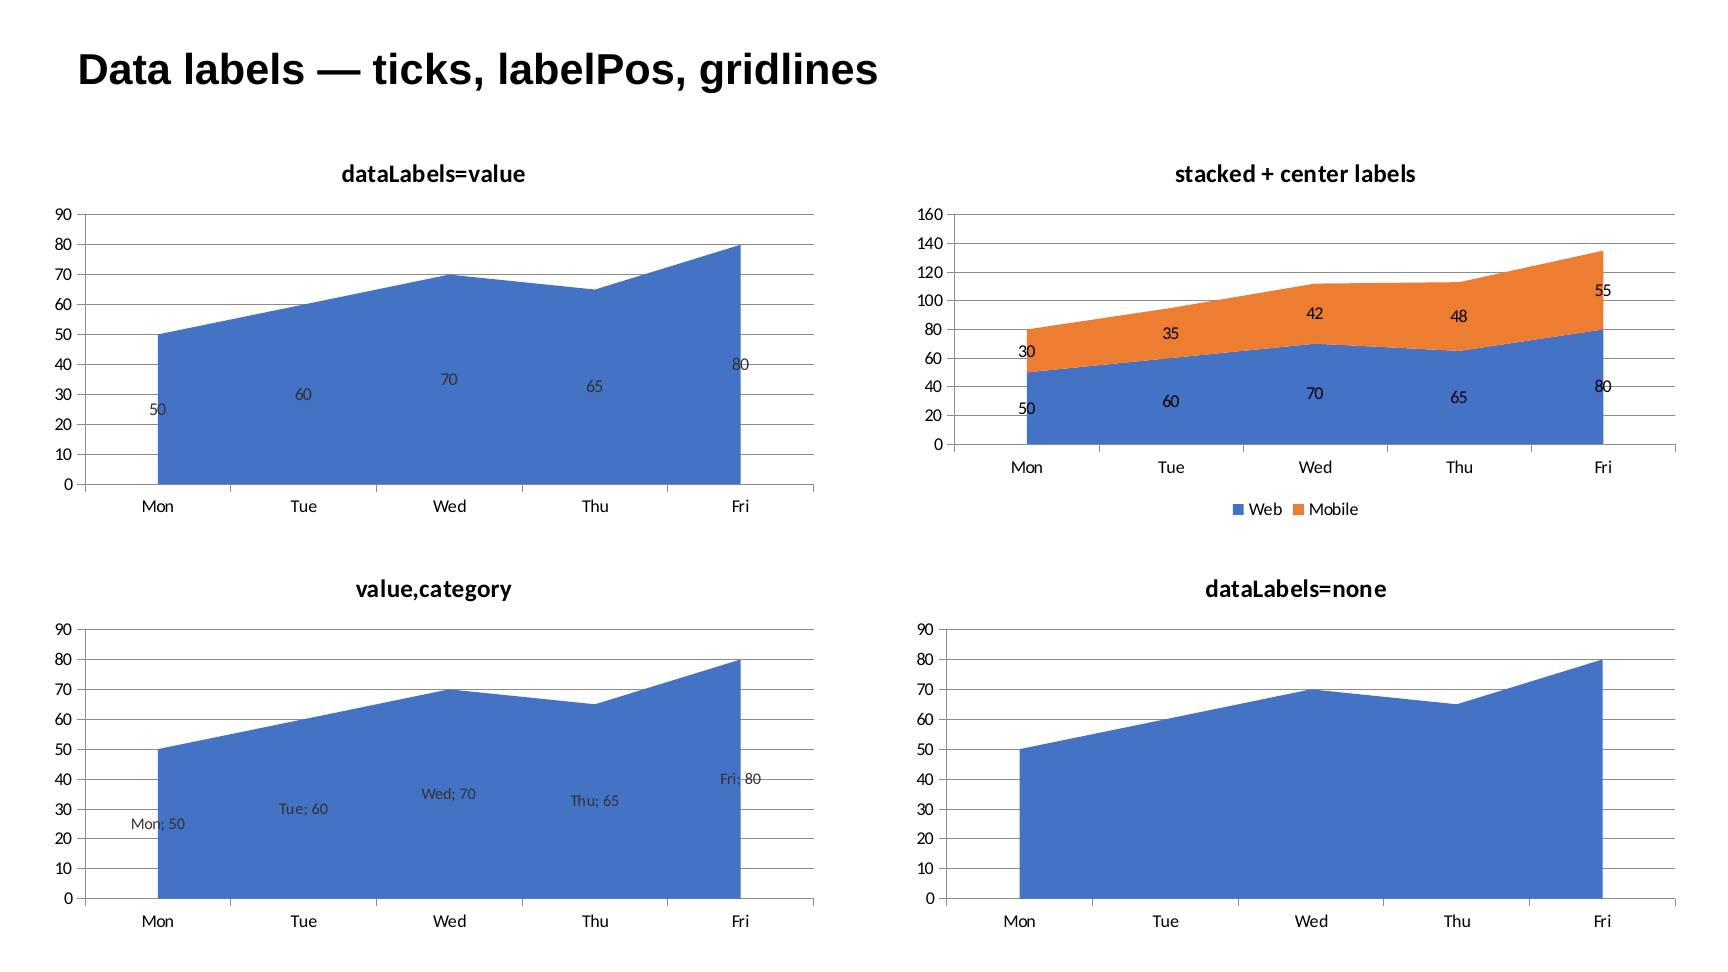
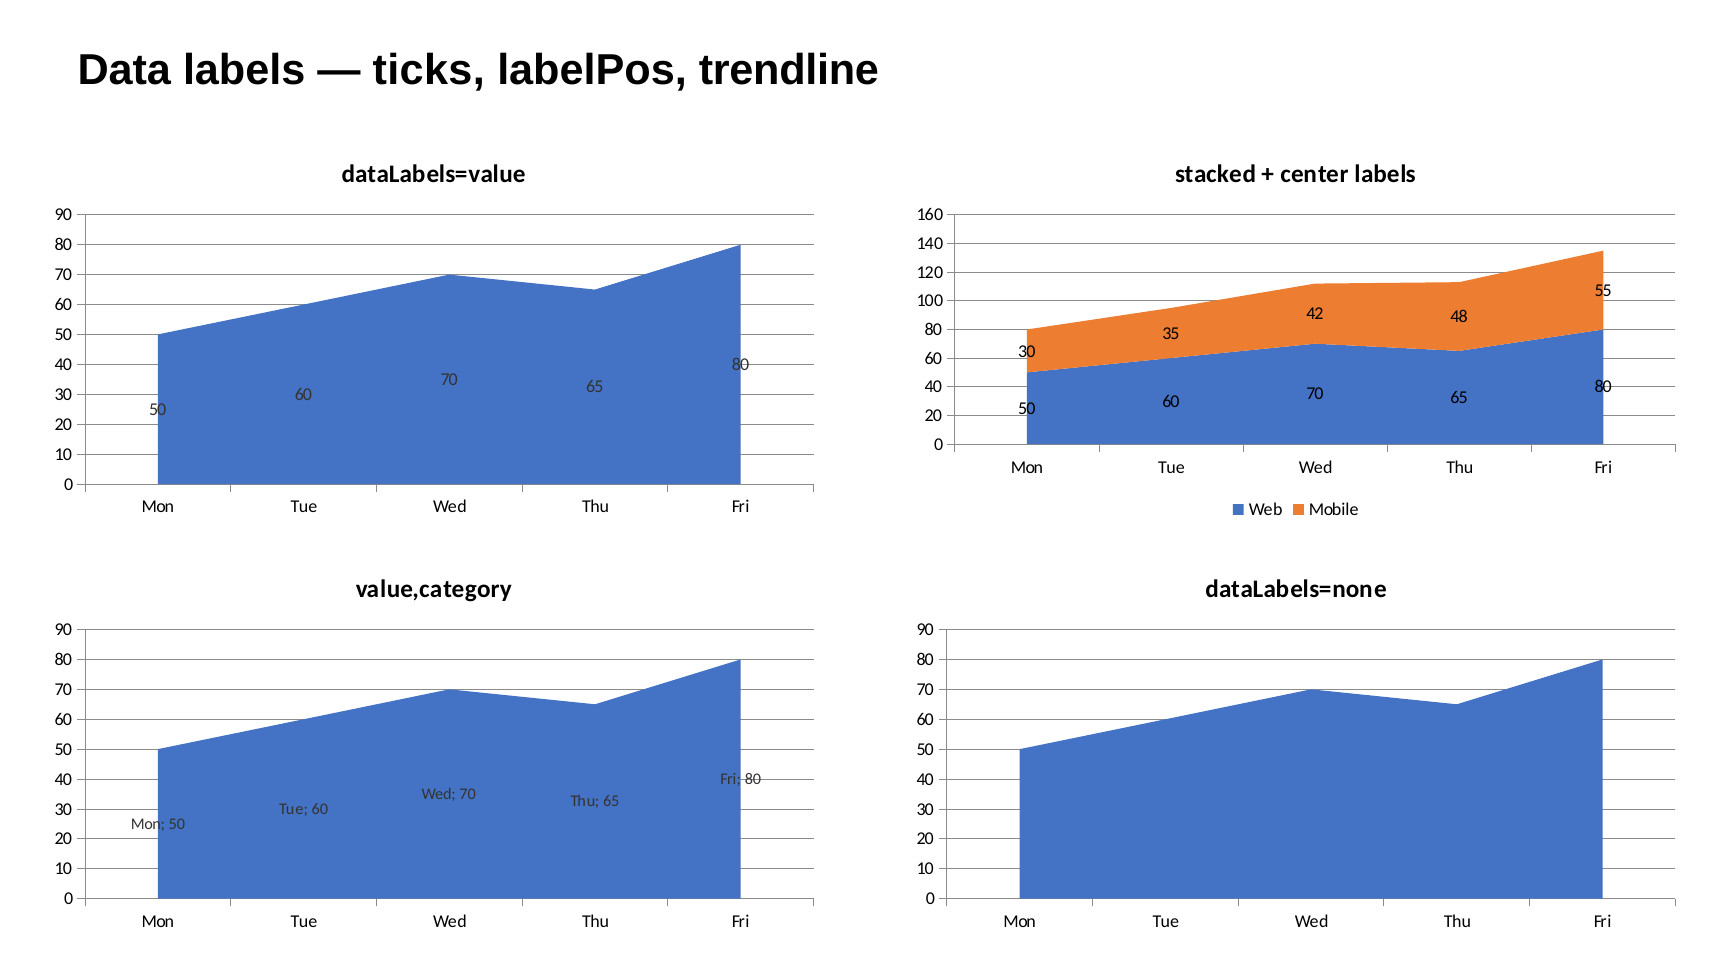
gridlines: gridlines -> trendline (789, 70)
